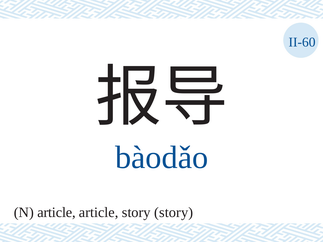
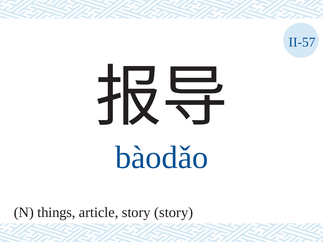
II-60: II-60 -> II-57 (302, 42)
N article: article -> things (56, 213)
